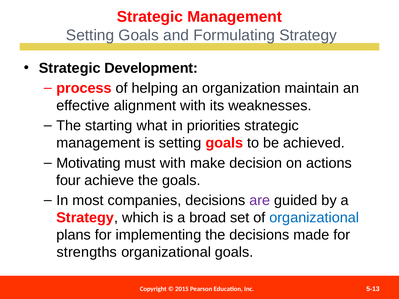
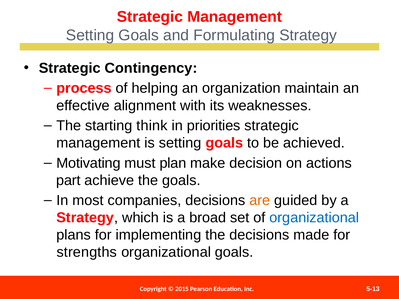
Development: Development -> Contingency (151, 68)
what: what -> think (152, 126)
must with: with -> plan (173, 163)
four: four -> part (68, 180)
are colour: purple -> orange (260, 201)
